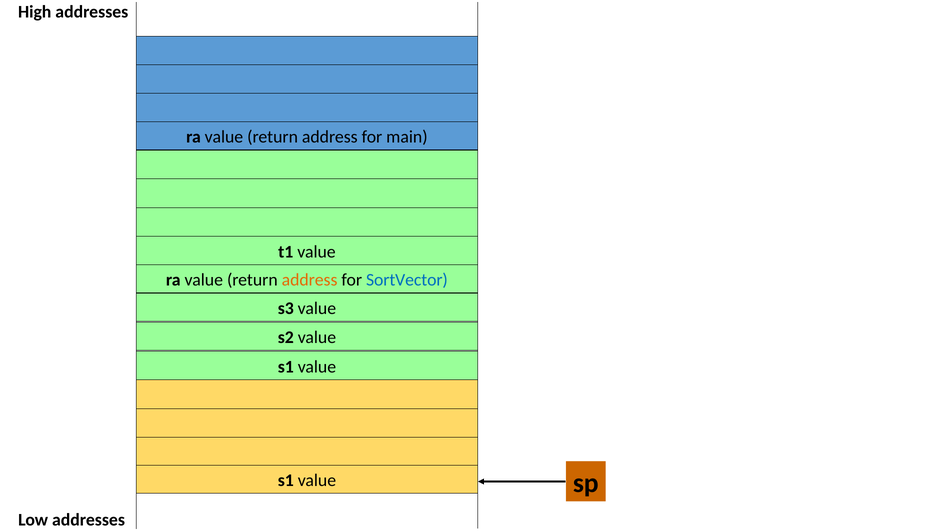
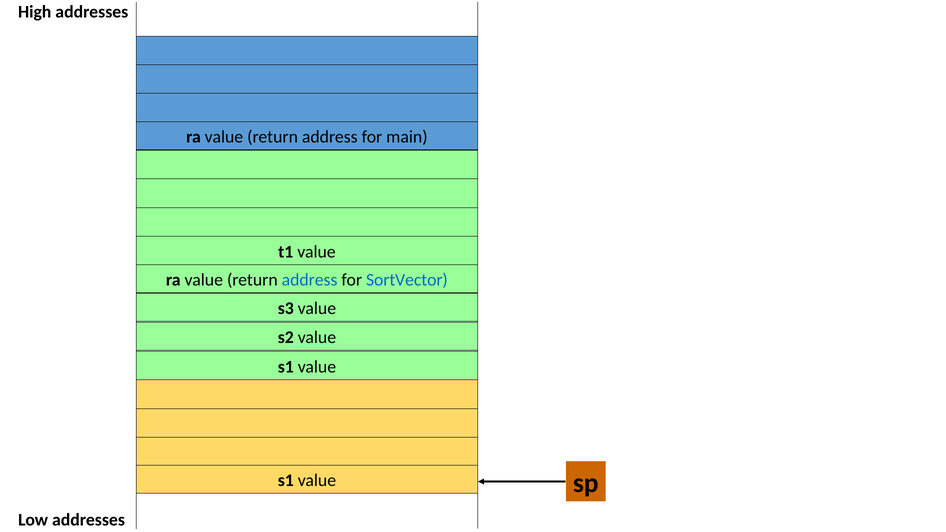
address colour: orange -> blue (310, 280)
